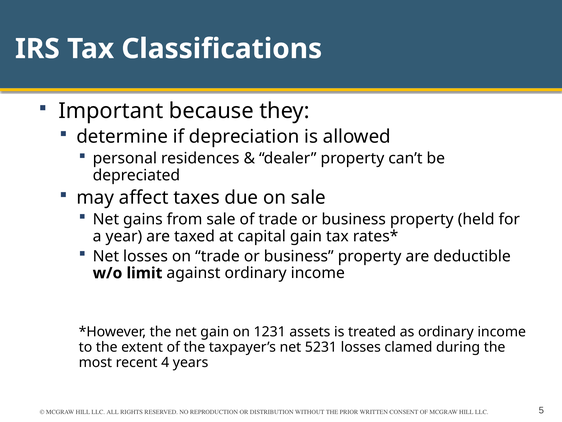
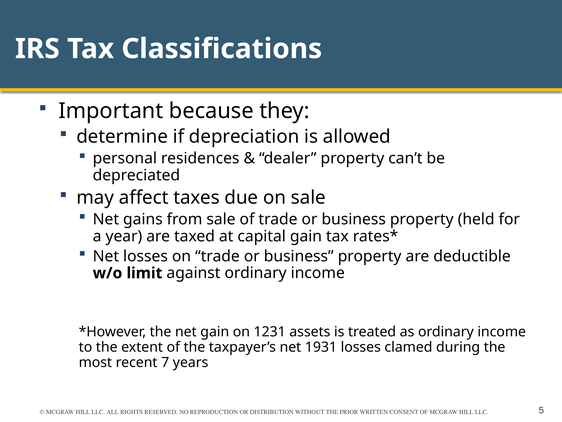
5231: 5231 -> 1931 (321, 347)
4: 4 -> 7 (165, 362)
